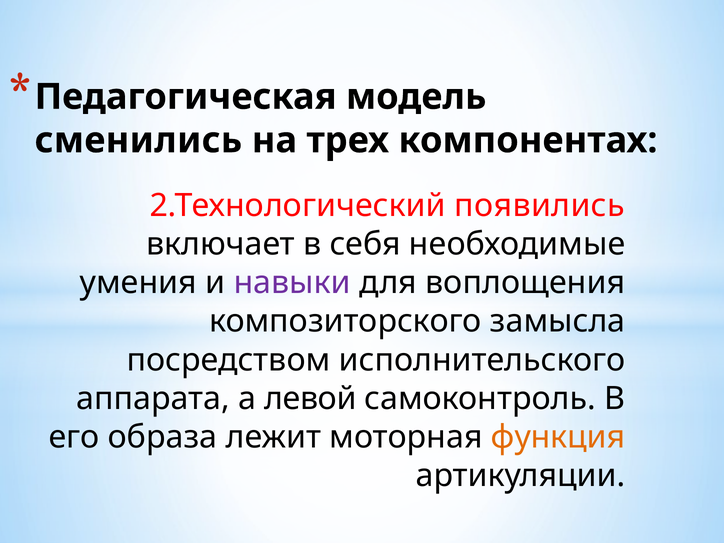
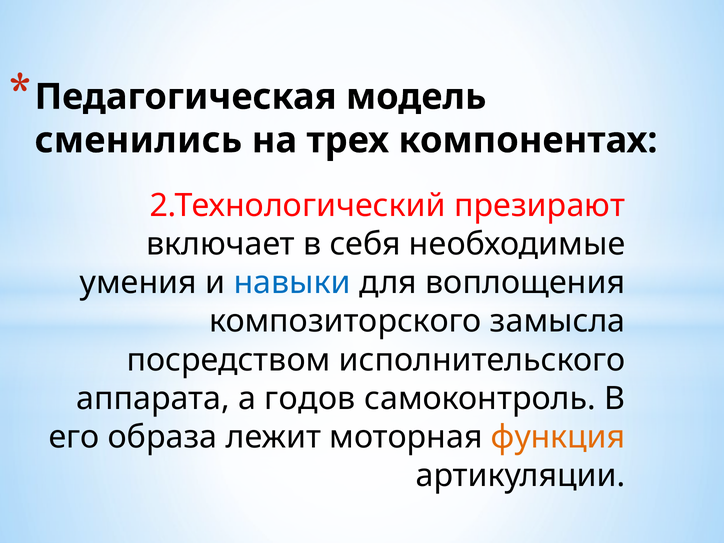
появились: появились -> презирают (540, 205)
навыки colour: purple -> blue (292, 283)
левой: левой -> годов (310, 399)
